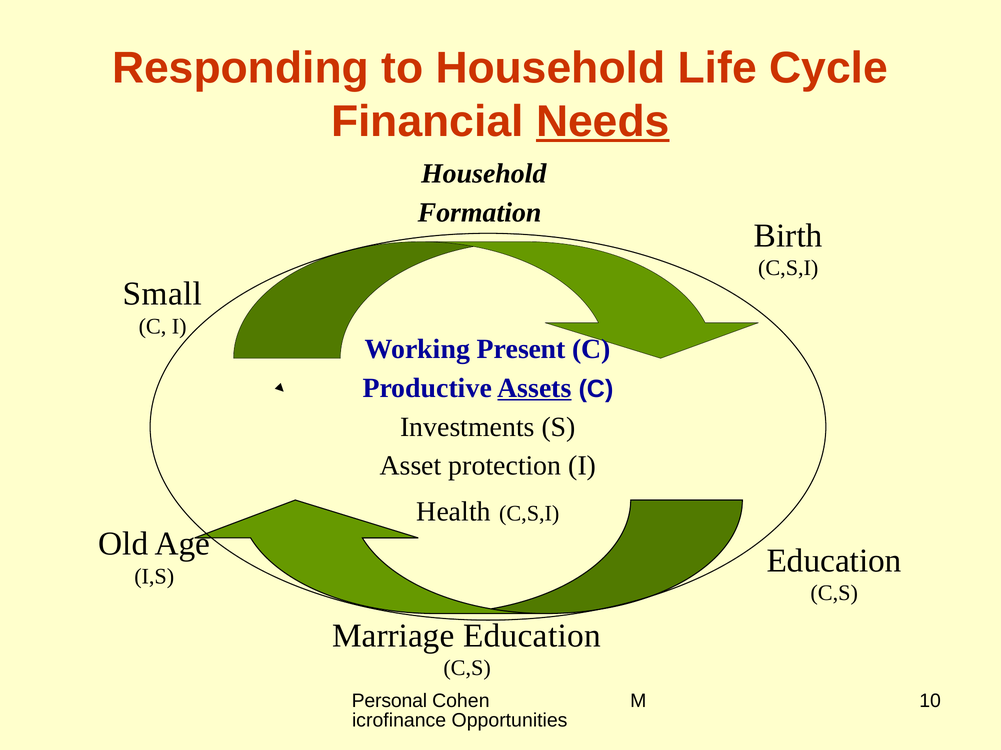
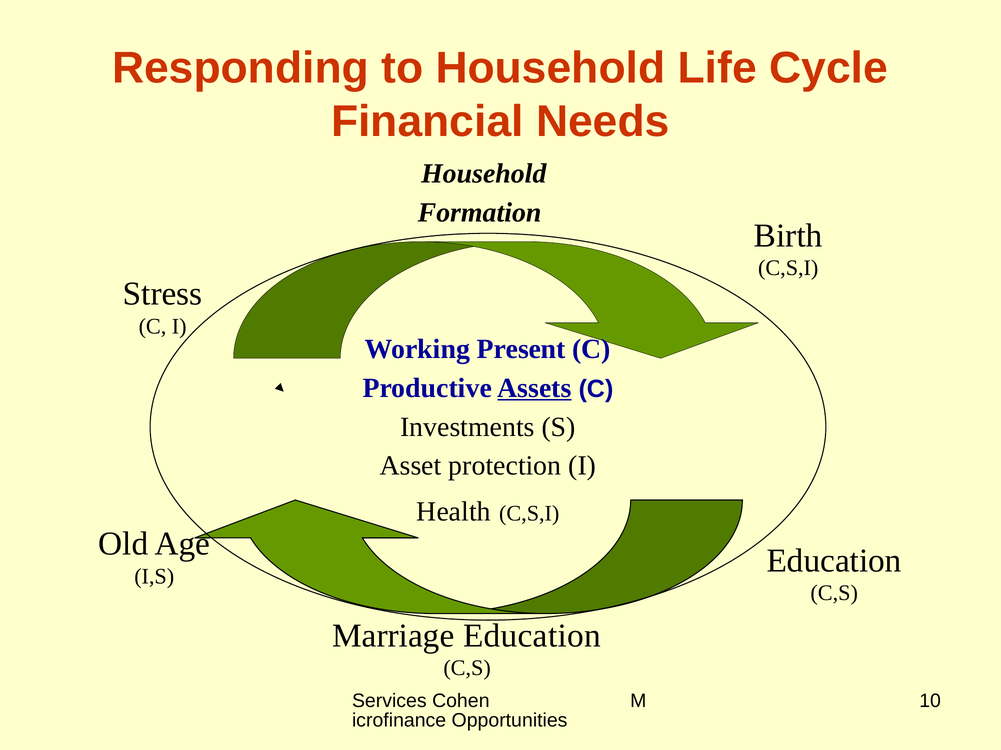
Needs underline: present -> none (603, 122)
Small: Small -> Stress (163, 294)
Personal: Personal -> Services (389, 702)
